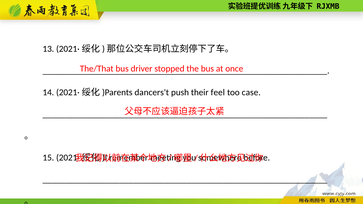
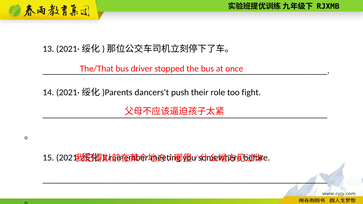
feel: feel -> role (218, 92)
case: case -> fight (251, 92)
